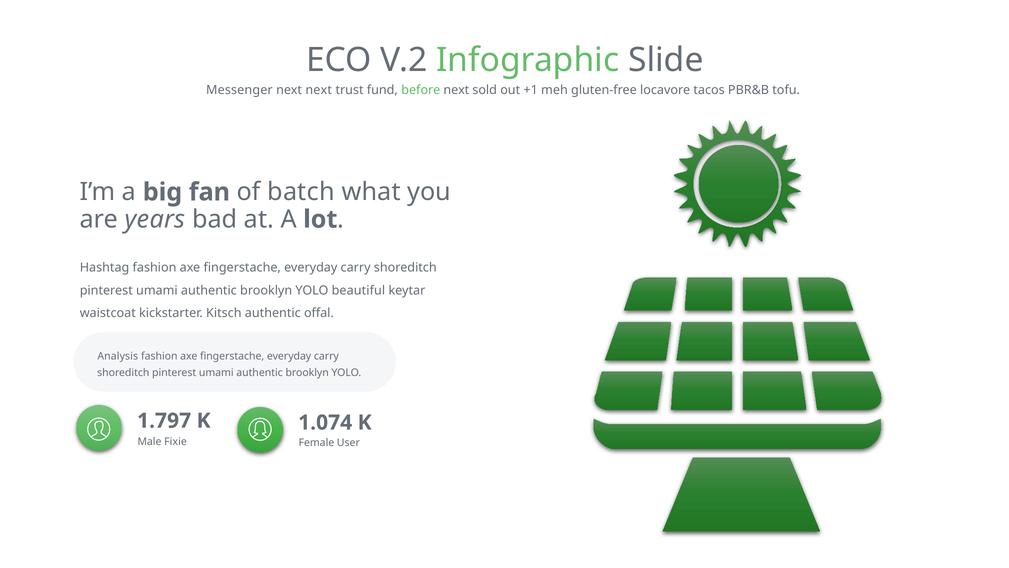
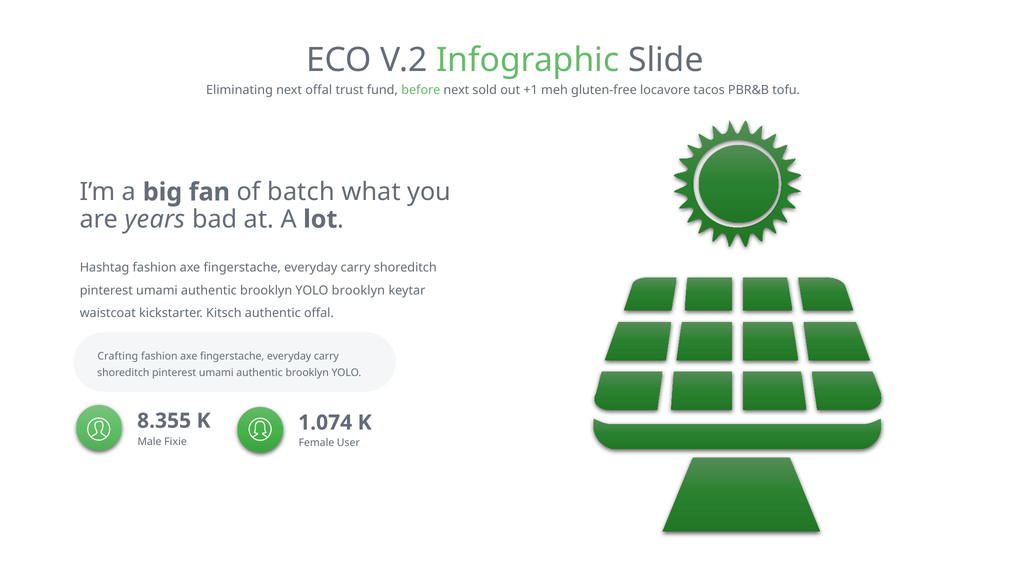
Messenger: Messenger -> Eliminating (239, 90)
next next: next -> offal (319, 90)
YOLO beautiful: beautiful -> brooklyn (358, 290)
Analysis: Analysis -> Crafting (118, 356)
1.797: 1.797 -> 8.355 (164, 420)
